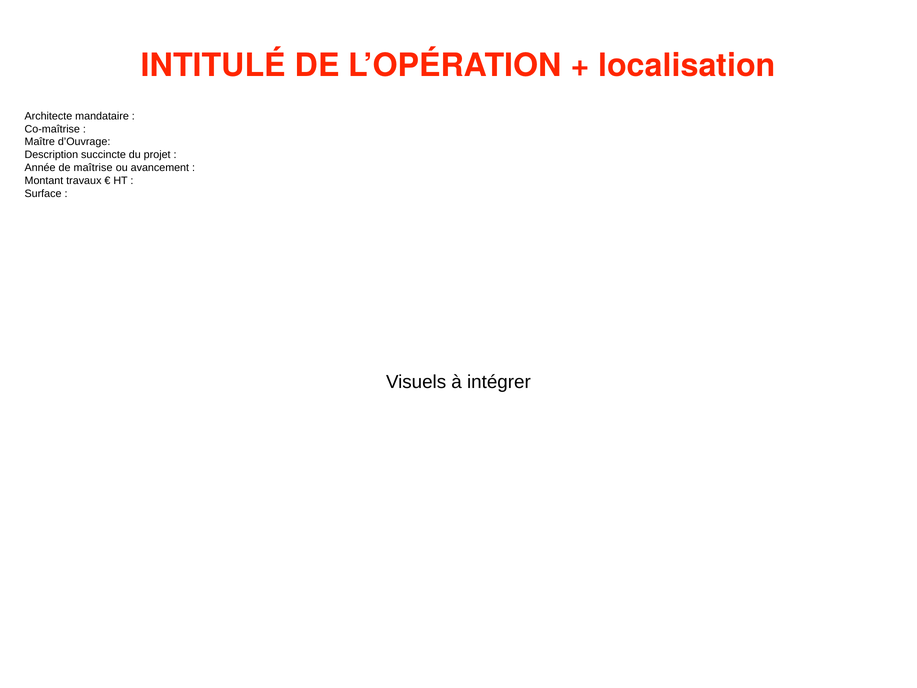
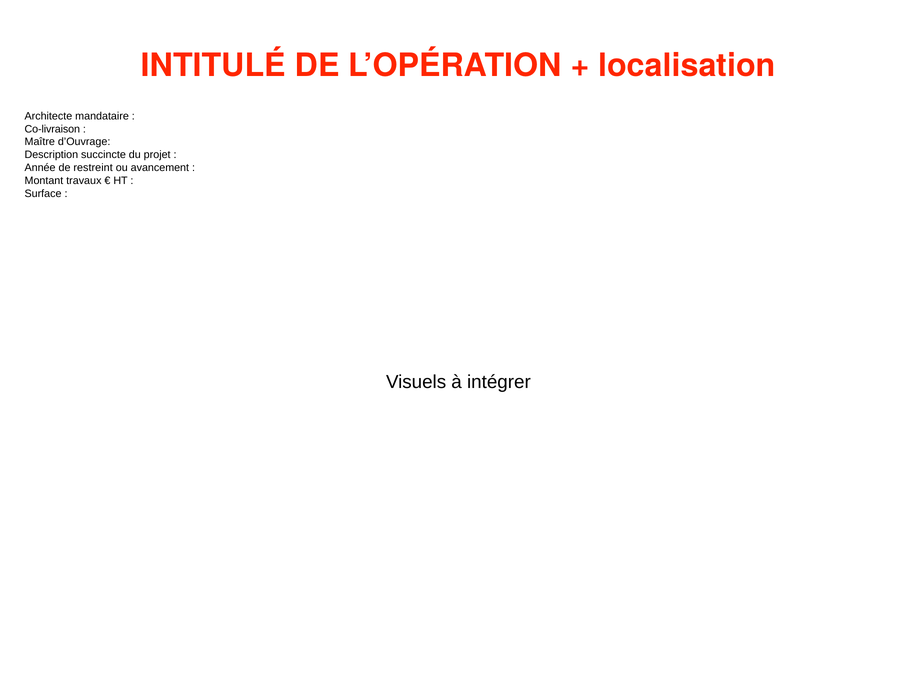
Co-maîtrise: Co-maîtrise -> Co-livraison (52, 129)
maîtrise: maîtrise -> restreint (93, 168)
